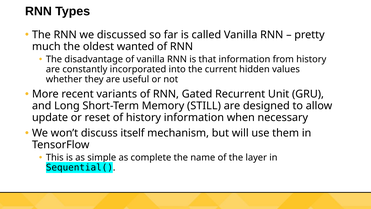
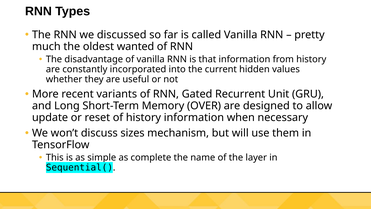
STILL: STILL -> OVER (204, 106)
itself: itself -> sizes (133, 133)
